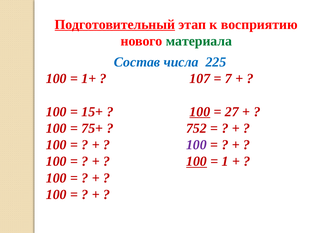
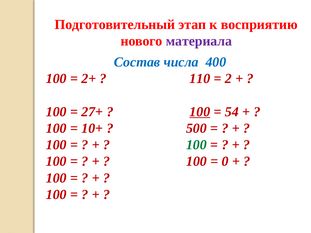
Подготовительный underline: present -> none (115, 25)
материала colour: green -> purple (199, 41)
225: 225 -> 400 (216, 62)
1+: 1+ -> 2+ (89, 79)
107: 107 -> 110 (200, 79)
7: 7 -> 2 (228, 79)
15+: 15+ -> 27+ (92, 112)
27: 27 -> 54 (232, 112)
75+: 75+ -> 10+ (92, 128)
752: 752 -> 500 (196, 128)
100 colour: purple -> green (196, 145)
100 underline: present -> none (197, 162)
1: 1 -> 0 (225, 162)
